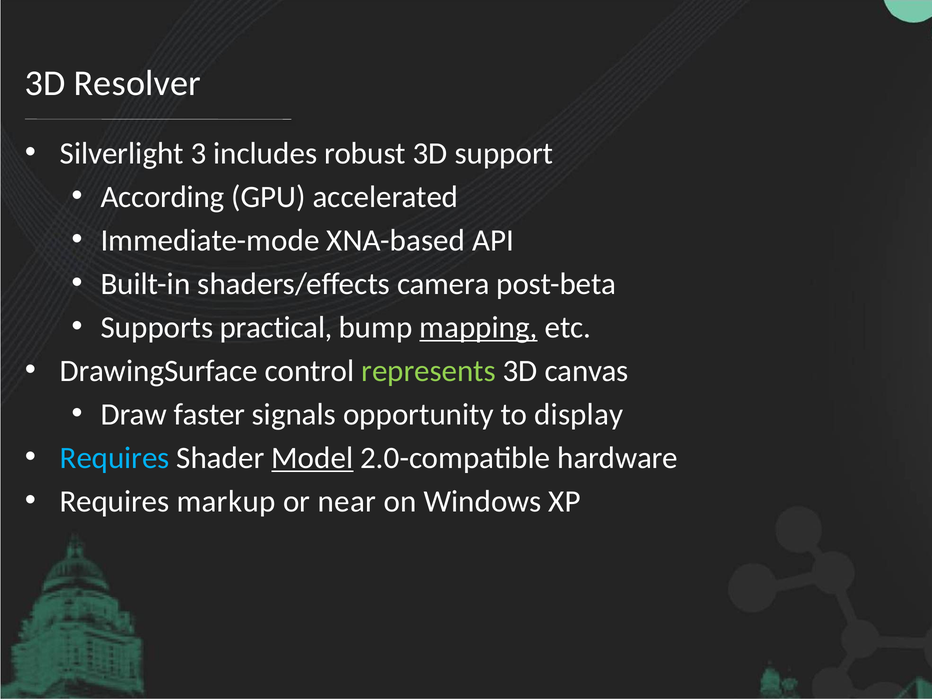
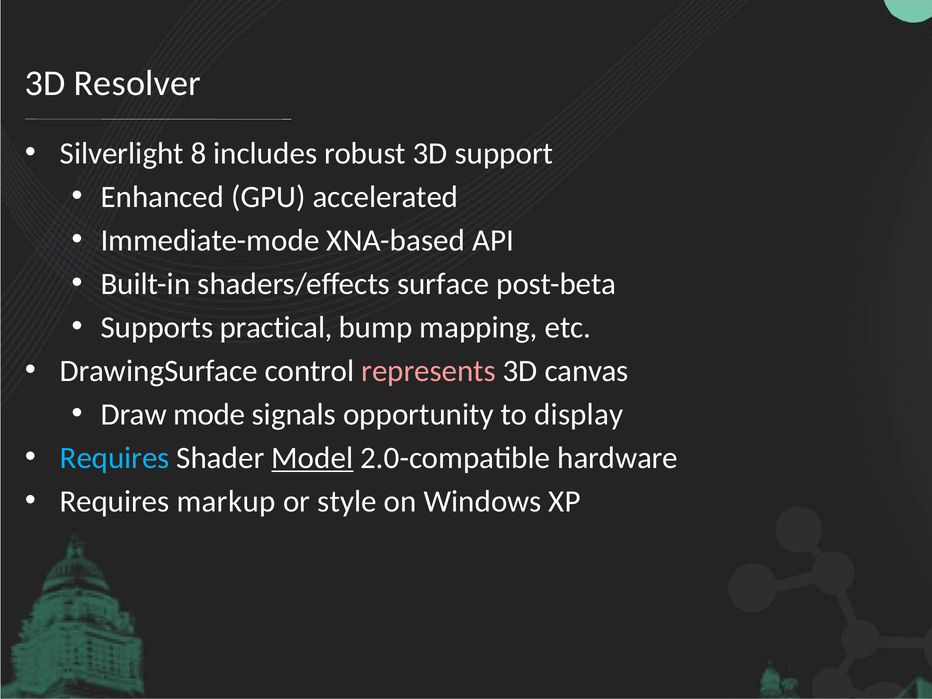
3: 3 -> 8 (198, 153)
According: According -> Enhanced (162, 197)
camera: camera -> surface (443, 284)
mapping underline: present -> none (479, 327)
represents colour: light green -> pink (429, 371)
faster: faster -> mode (209, 414)
near: near -> style (347, 501)
